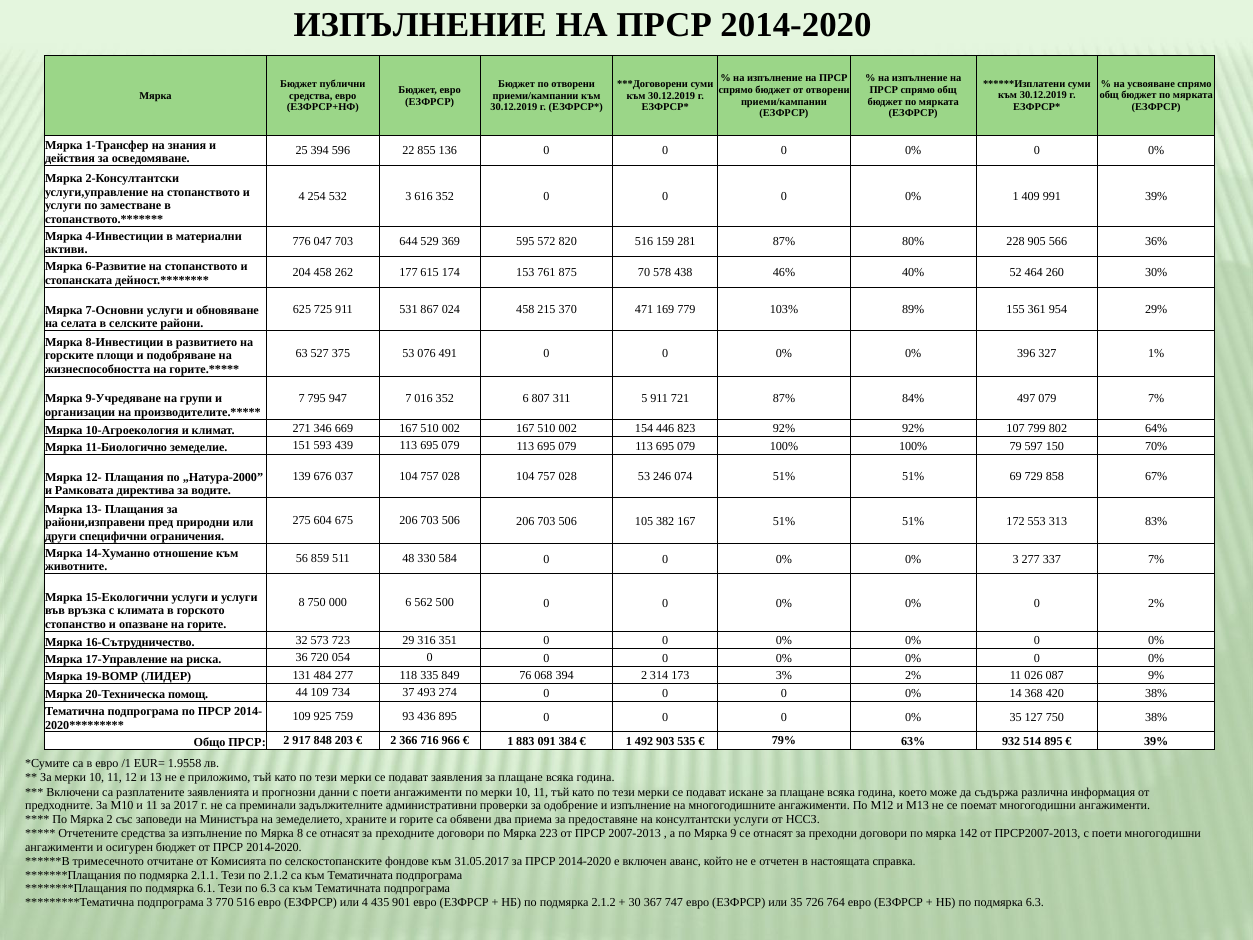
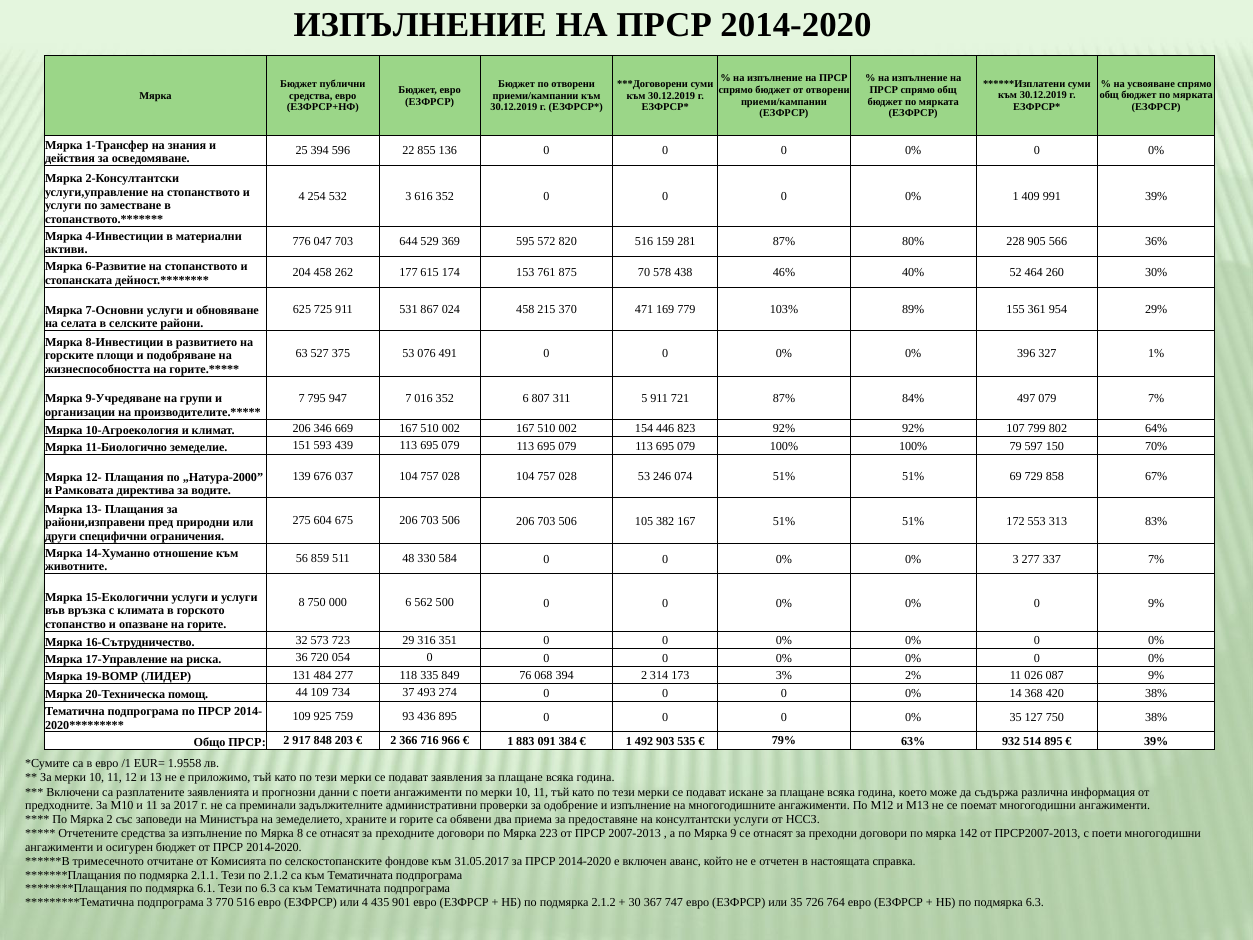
климат 271: 271 -> 206 (302, 428)
0 2%: 2% -> 9% (1156, 603)
